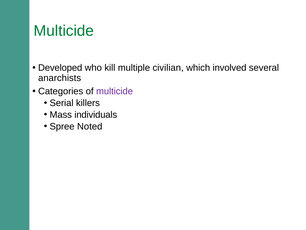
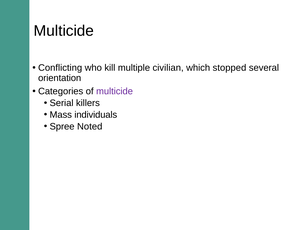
Multicide colour: green -> black (64, 31)
Developed: Developed -> Conflicting (60, 68)
involved: involved -> stopped (229, 68)
anarchists: anarchists -> orientation (60, 78)
